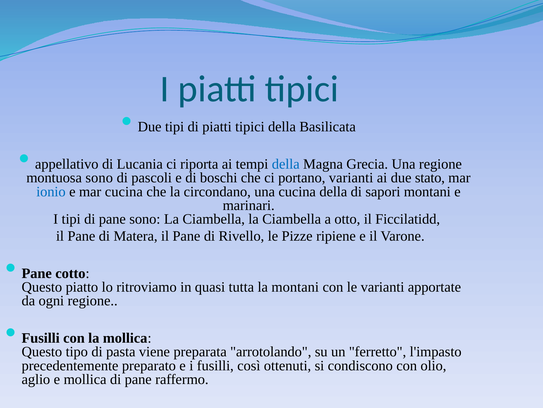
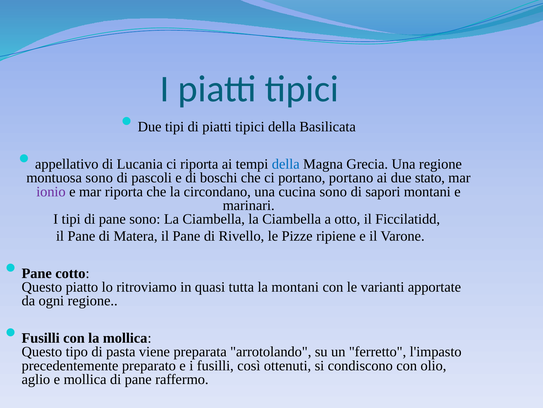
portano varianti: varianti -> portano (351, 178)
ionio colour: blue -> purple (51, 191)
mar cucina: cucina -> riporta (124, 191)
cucina della: della -> sono (333, 191)
